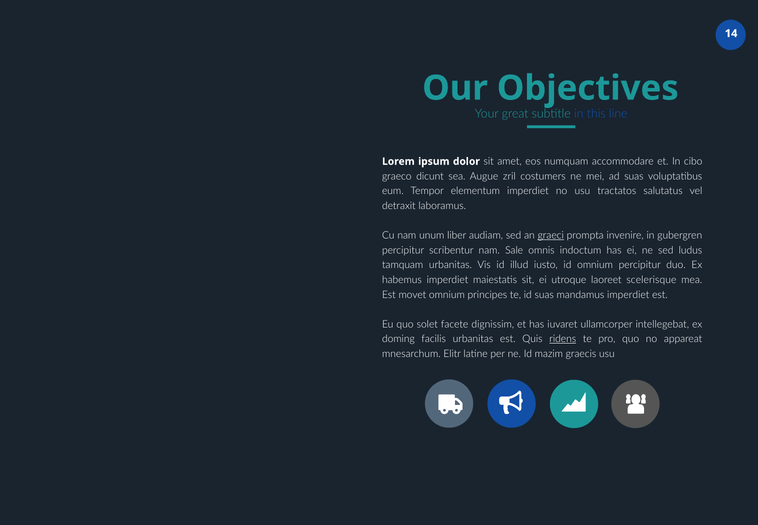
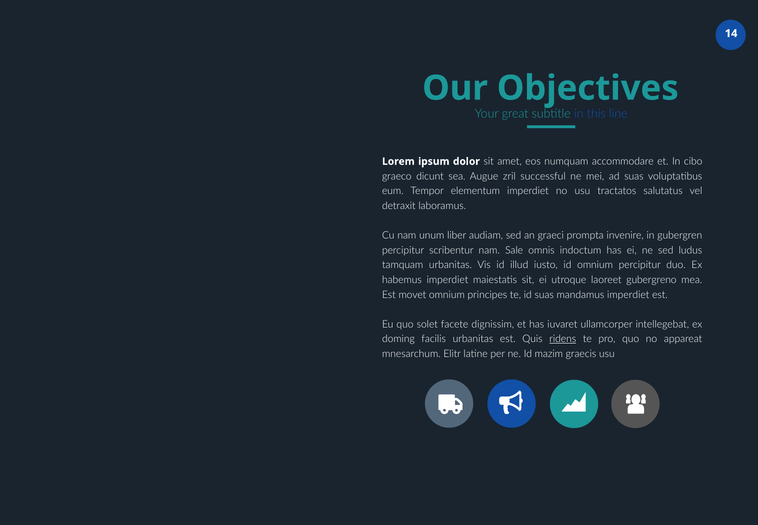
costumers: costumers -> successful (543, 176)
graeci underline: present -> none (551, 235)
scelerisque: scelerisque -> gubergreno (651, 280)
